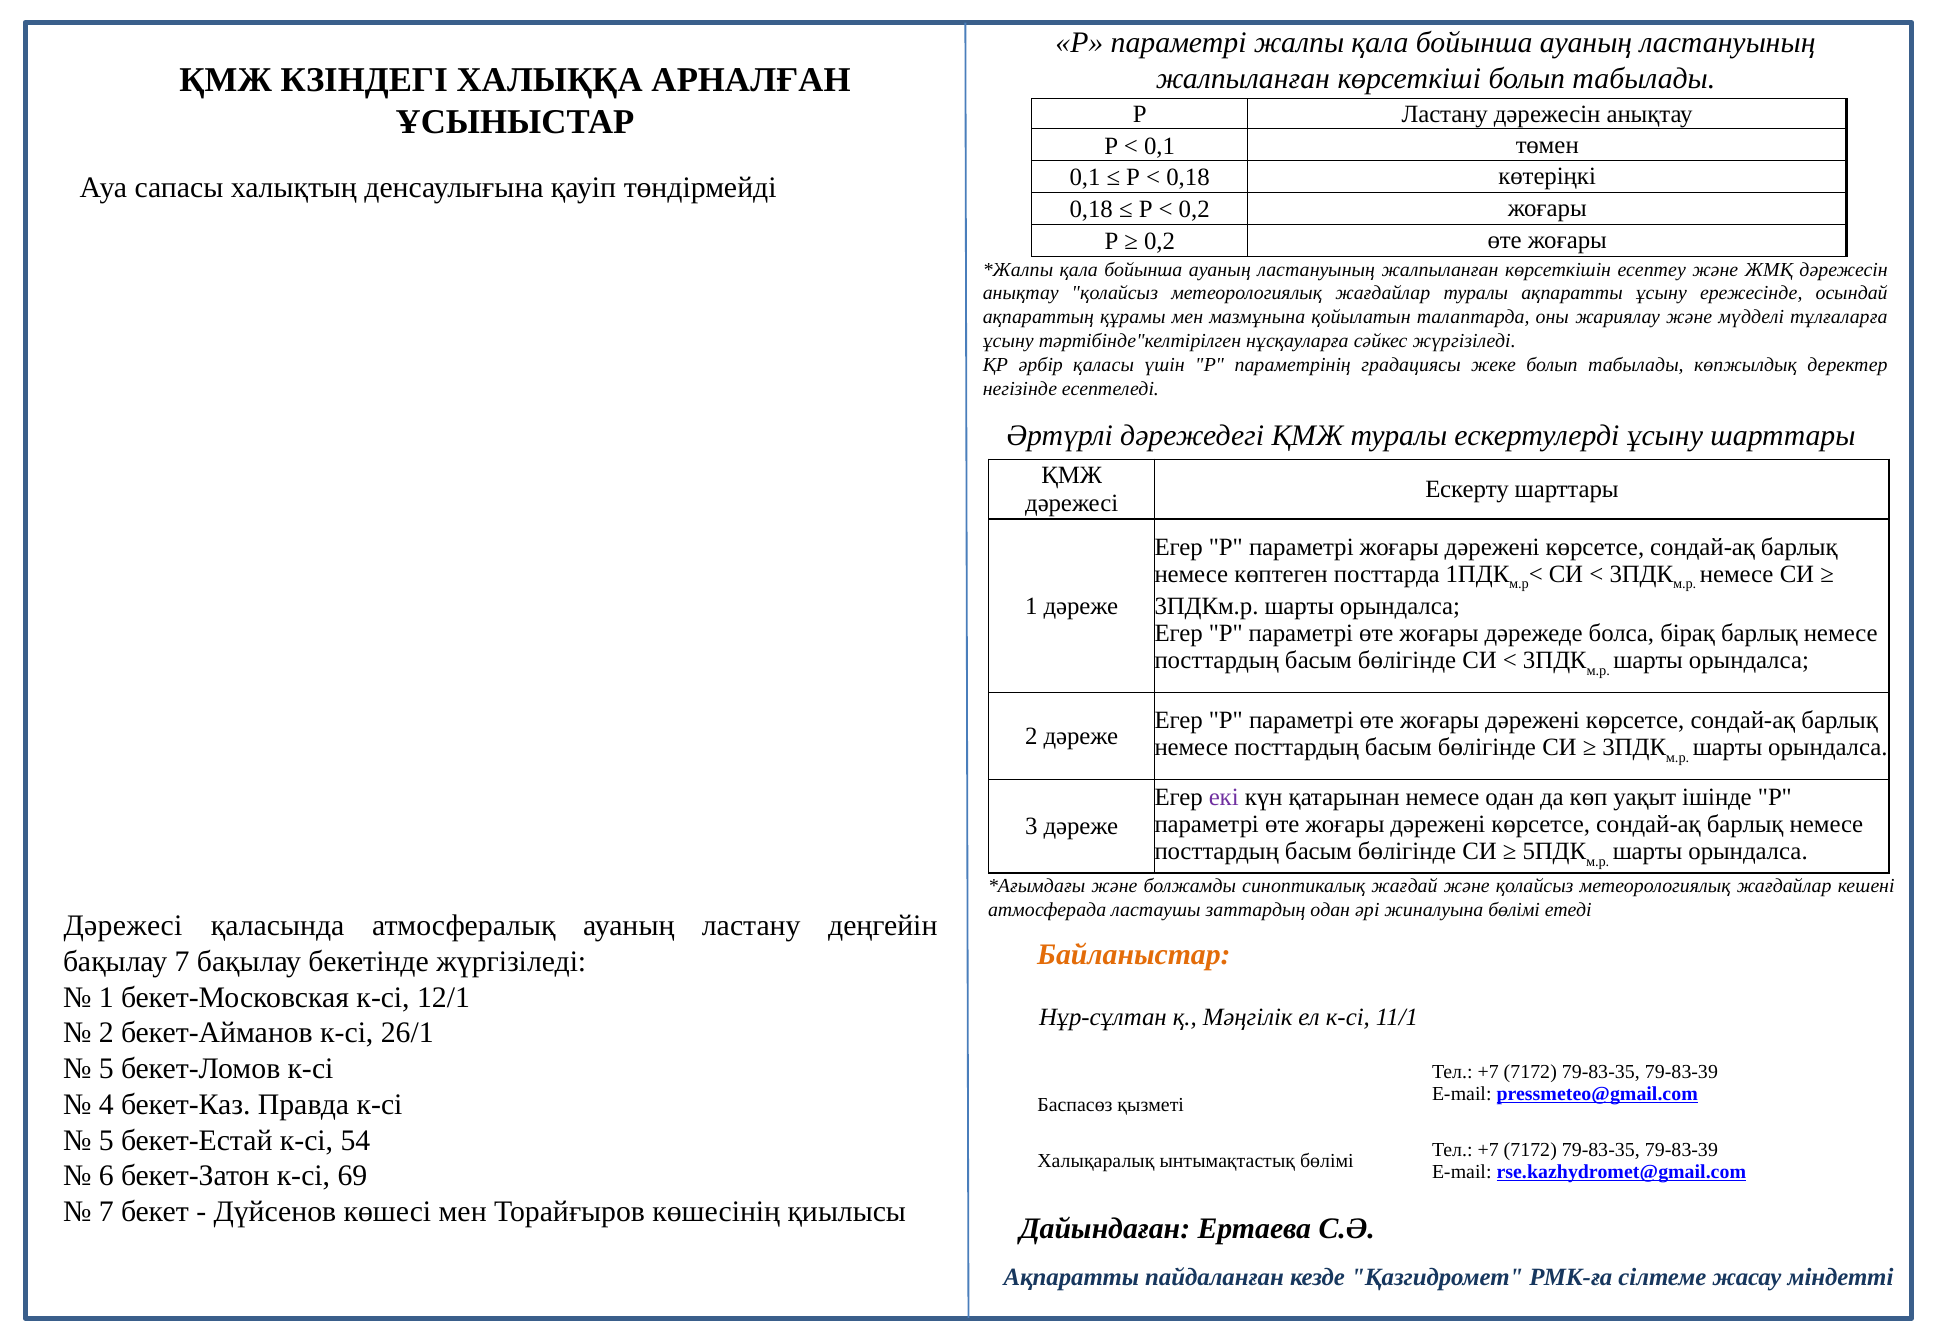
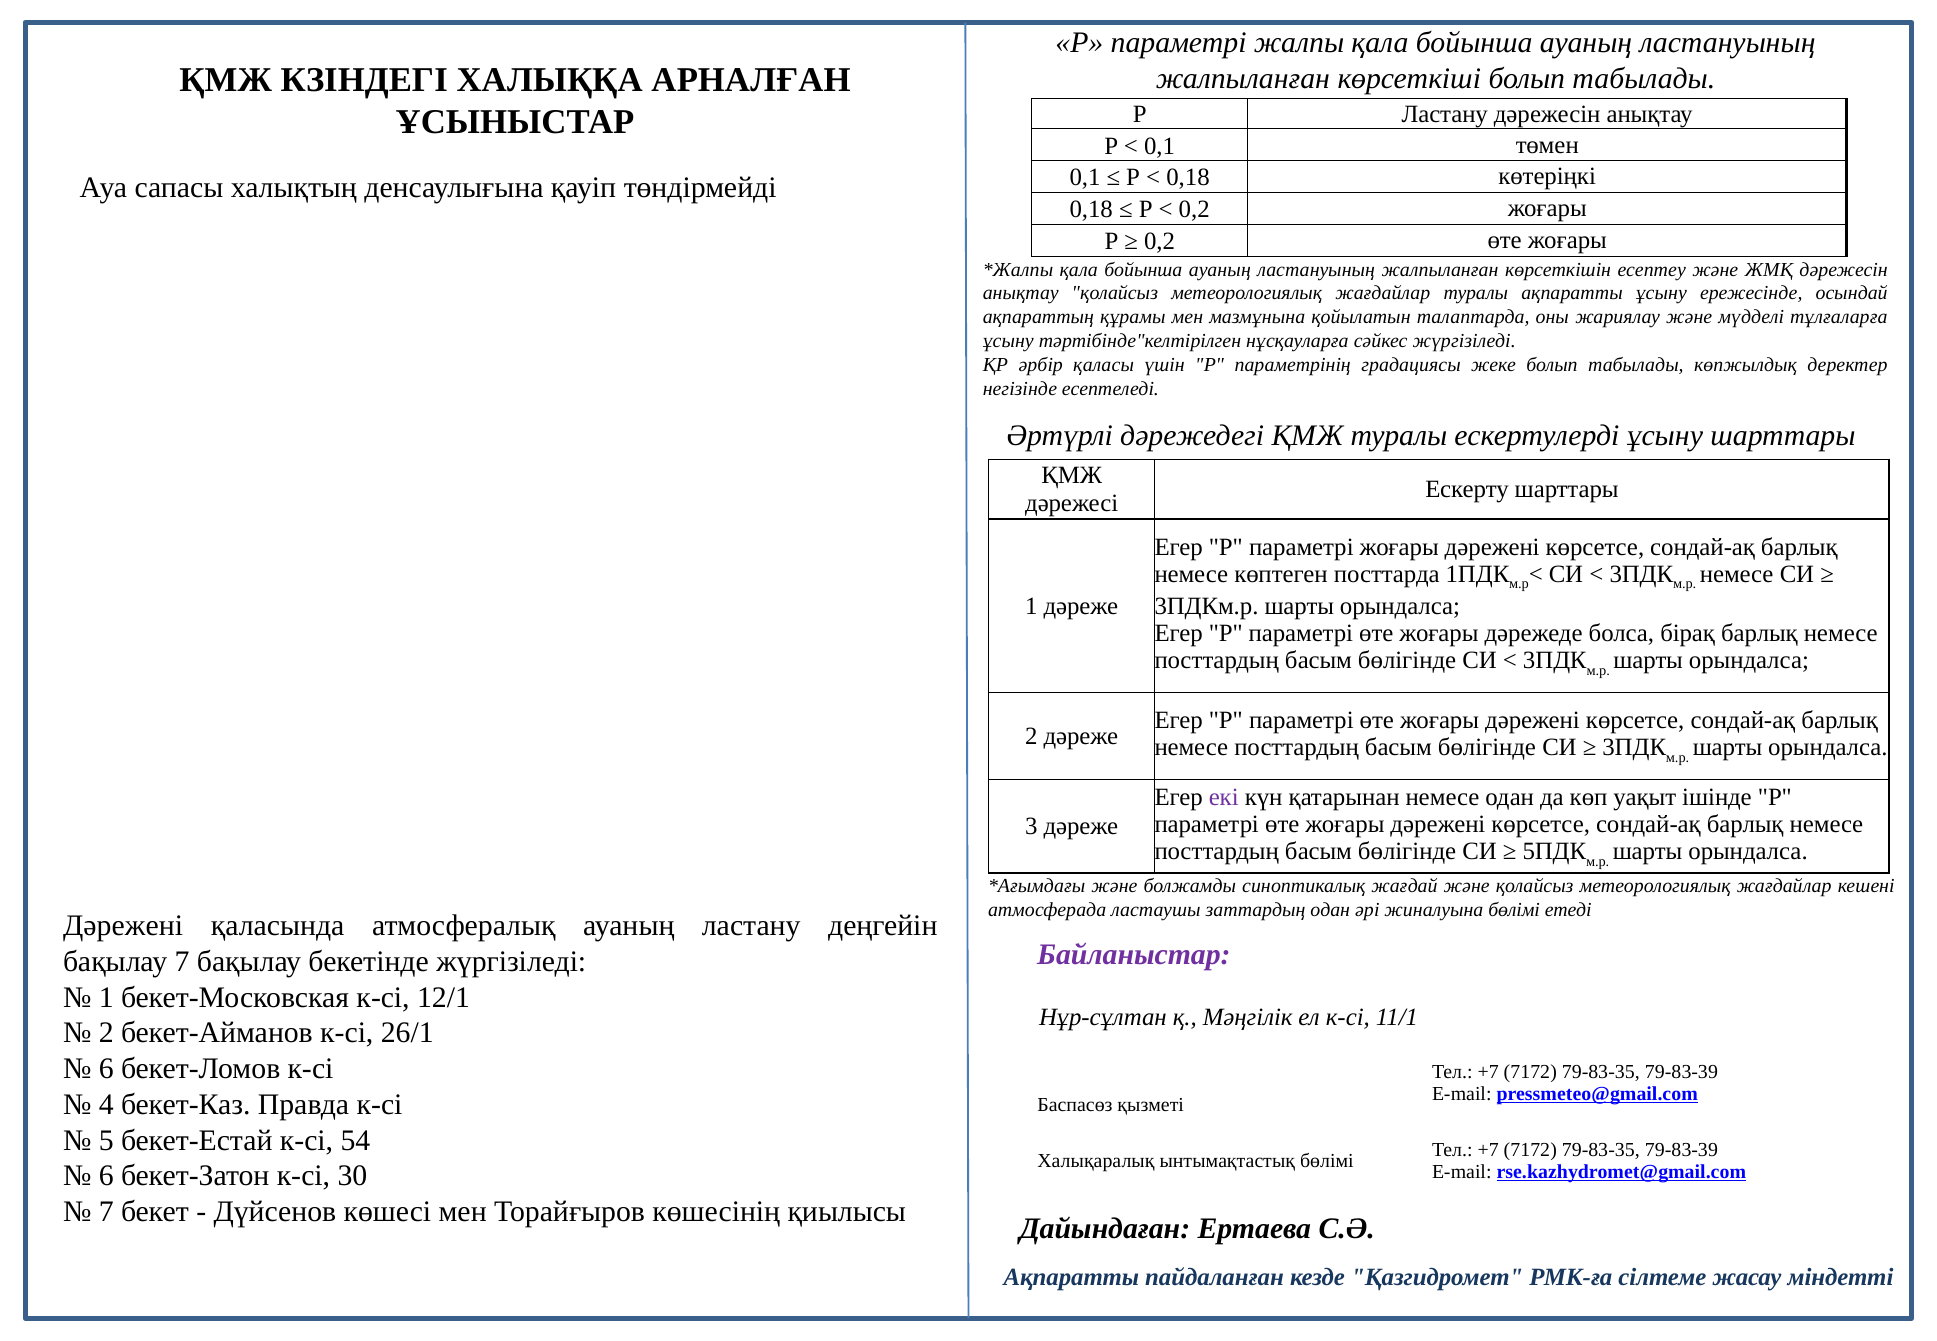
Дәрежесі: Дәрежесі -> Дәрежені (123, 926)
Байланыстар colour: orange -> purple (1134, 955)
5: 5 -> 6 (106, 1069)
69: 69 -> 30 (352, 1176)
